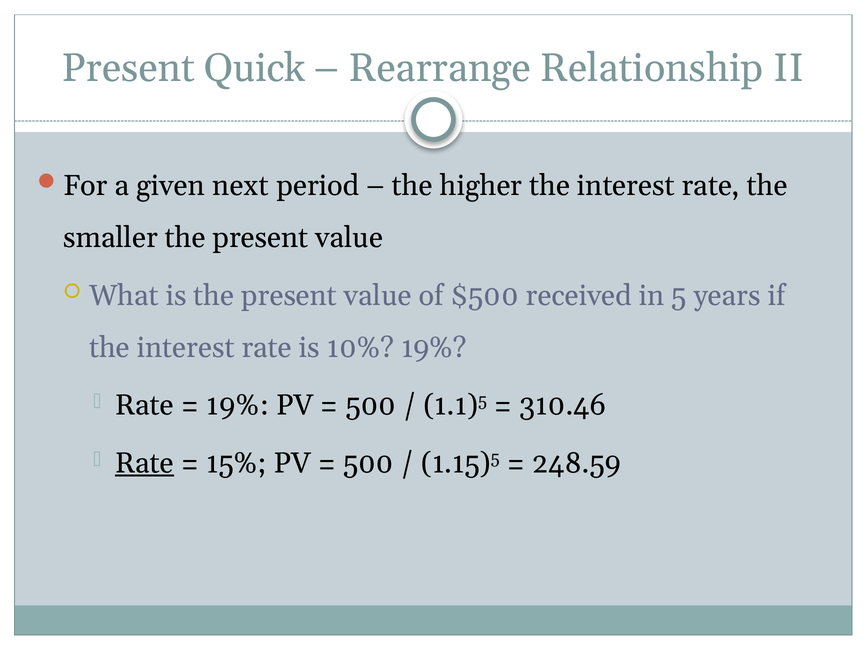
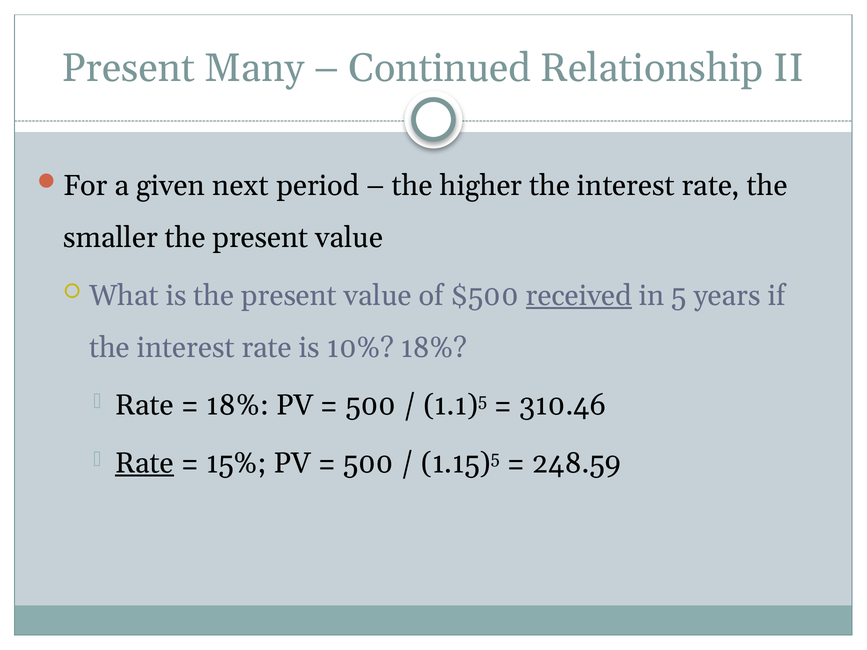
Quick: Quick -> Many (254, 68)
Rearrange: Rearrange -> Continued (440, 68)
received underline: none -> present (579, 296)
10% 19%: 19% -> 18% (434, 348)
19%: 19% -> 18% (238, 405)
